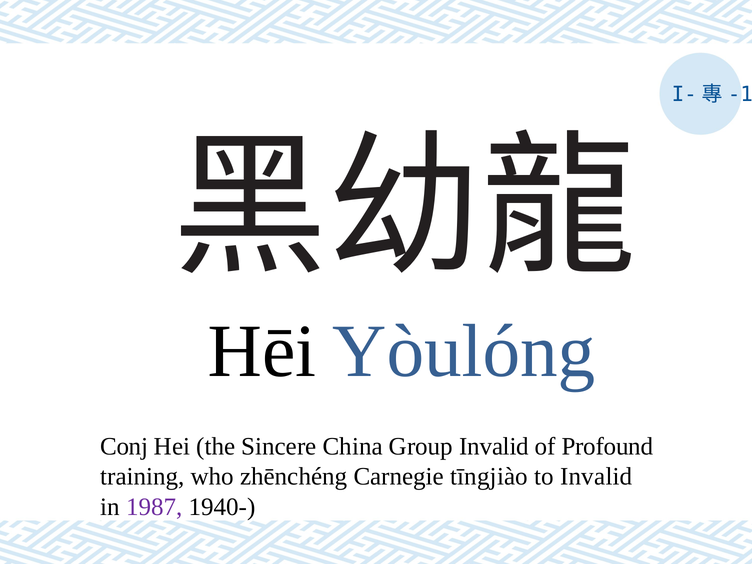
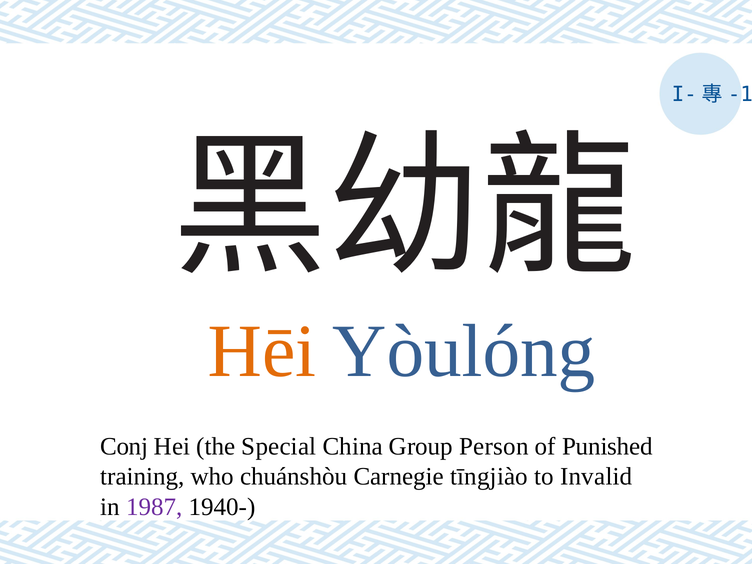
Hēi colour: black -> orange (262, 351)
Sincere: Sincere -> Special (279, 447)
Group Invalid: Invalid -> Person (494, 447)
Profound: Profound -> Punished (607, 447)
zhēnchéng: zhēnchéng -> chuánshòu (294, 477)
